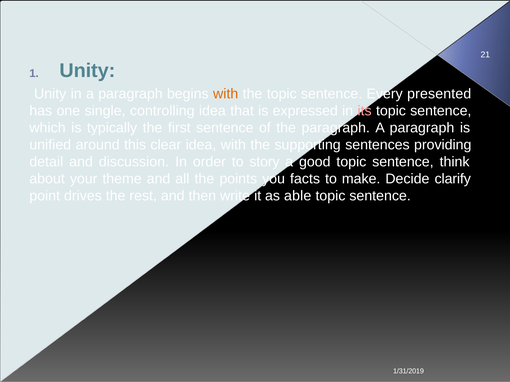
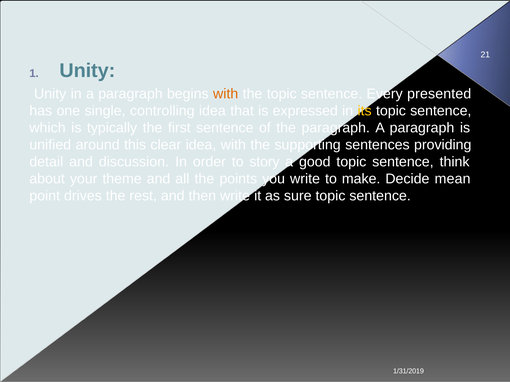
its colour: pink -> yellow (365, 111)
you facts: facts -> write (305, 179)
clarify: clarify -> mean (453, 179)
able: able -> sure (298, 196)
